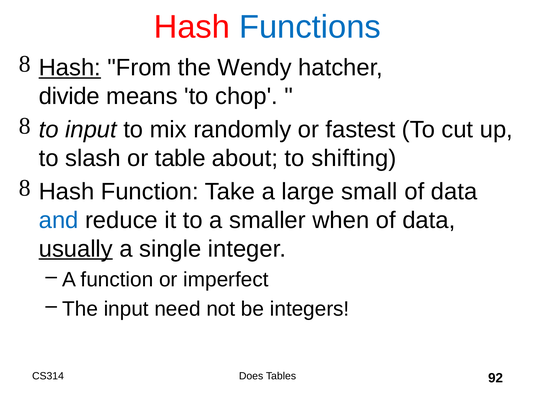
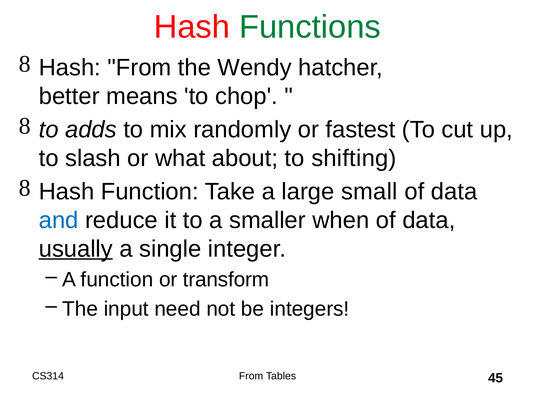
Functions colour: blue -> green (310, 27)
Hash underline: present -> none (70, 68)
divide: divide -> better (69, 96)
to input: input -> adds (91, 129)
table: table -> what (180, 158)
imperfect: imperfect -> transform (226, 279)
CS314 Does: Does -> From (251, 375)
92: 92 -> 45 (496, 377)
